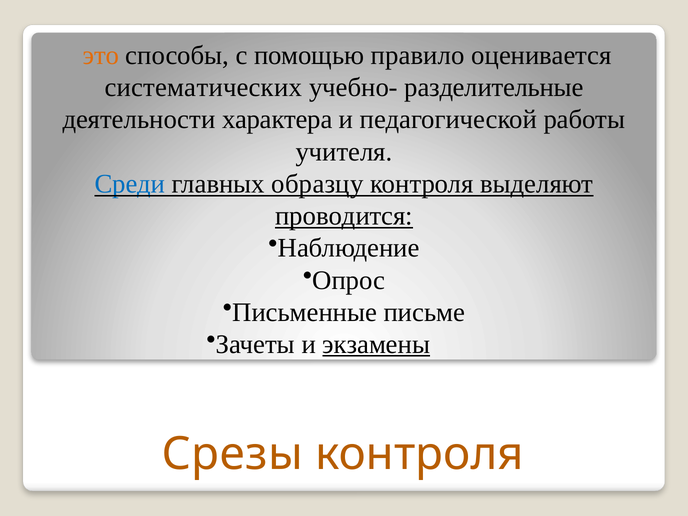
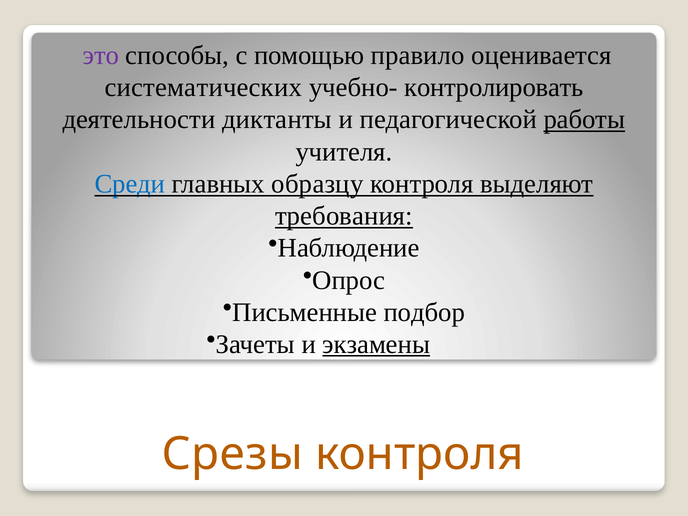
это colour: orange -> purple (101, 55)
разделительные: разделительные -> контролировать (494, 87)
характера: характера -> диктанты (277, 120)
работы underline: none -> present (584, 120)
проводится: проводится -> требования (344, 216)
письме: письме -> подбор (424, 312)
